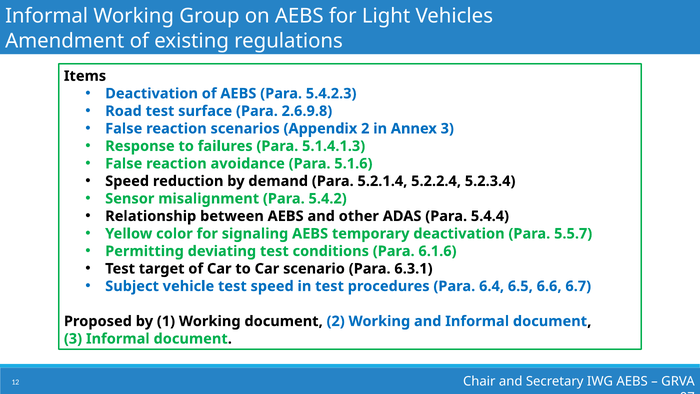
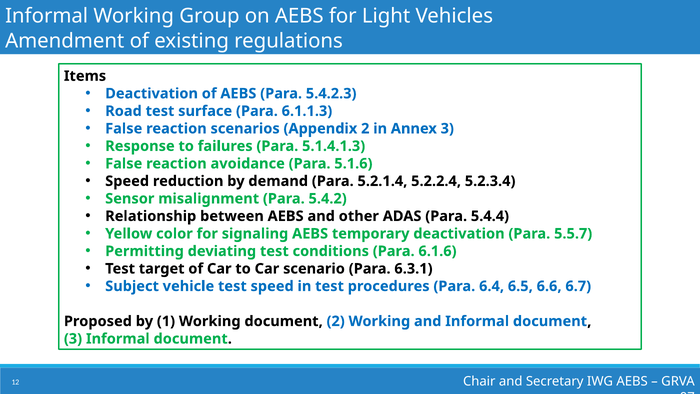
2.6.9.8: 2.6.9.8 -> 6.1.1.3 (307, 111)
